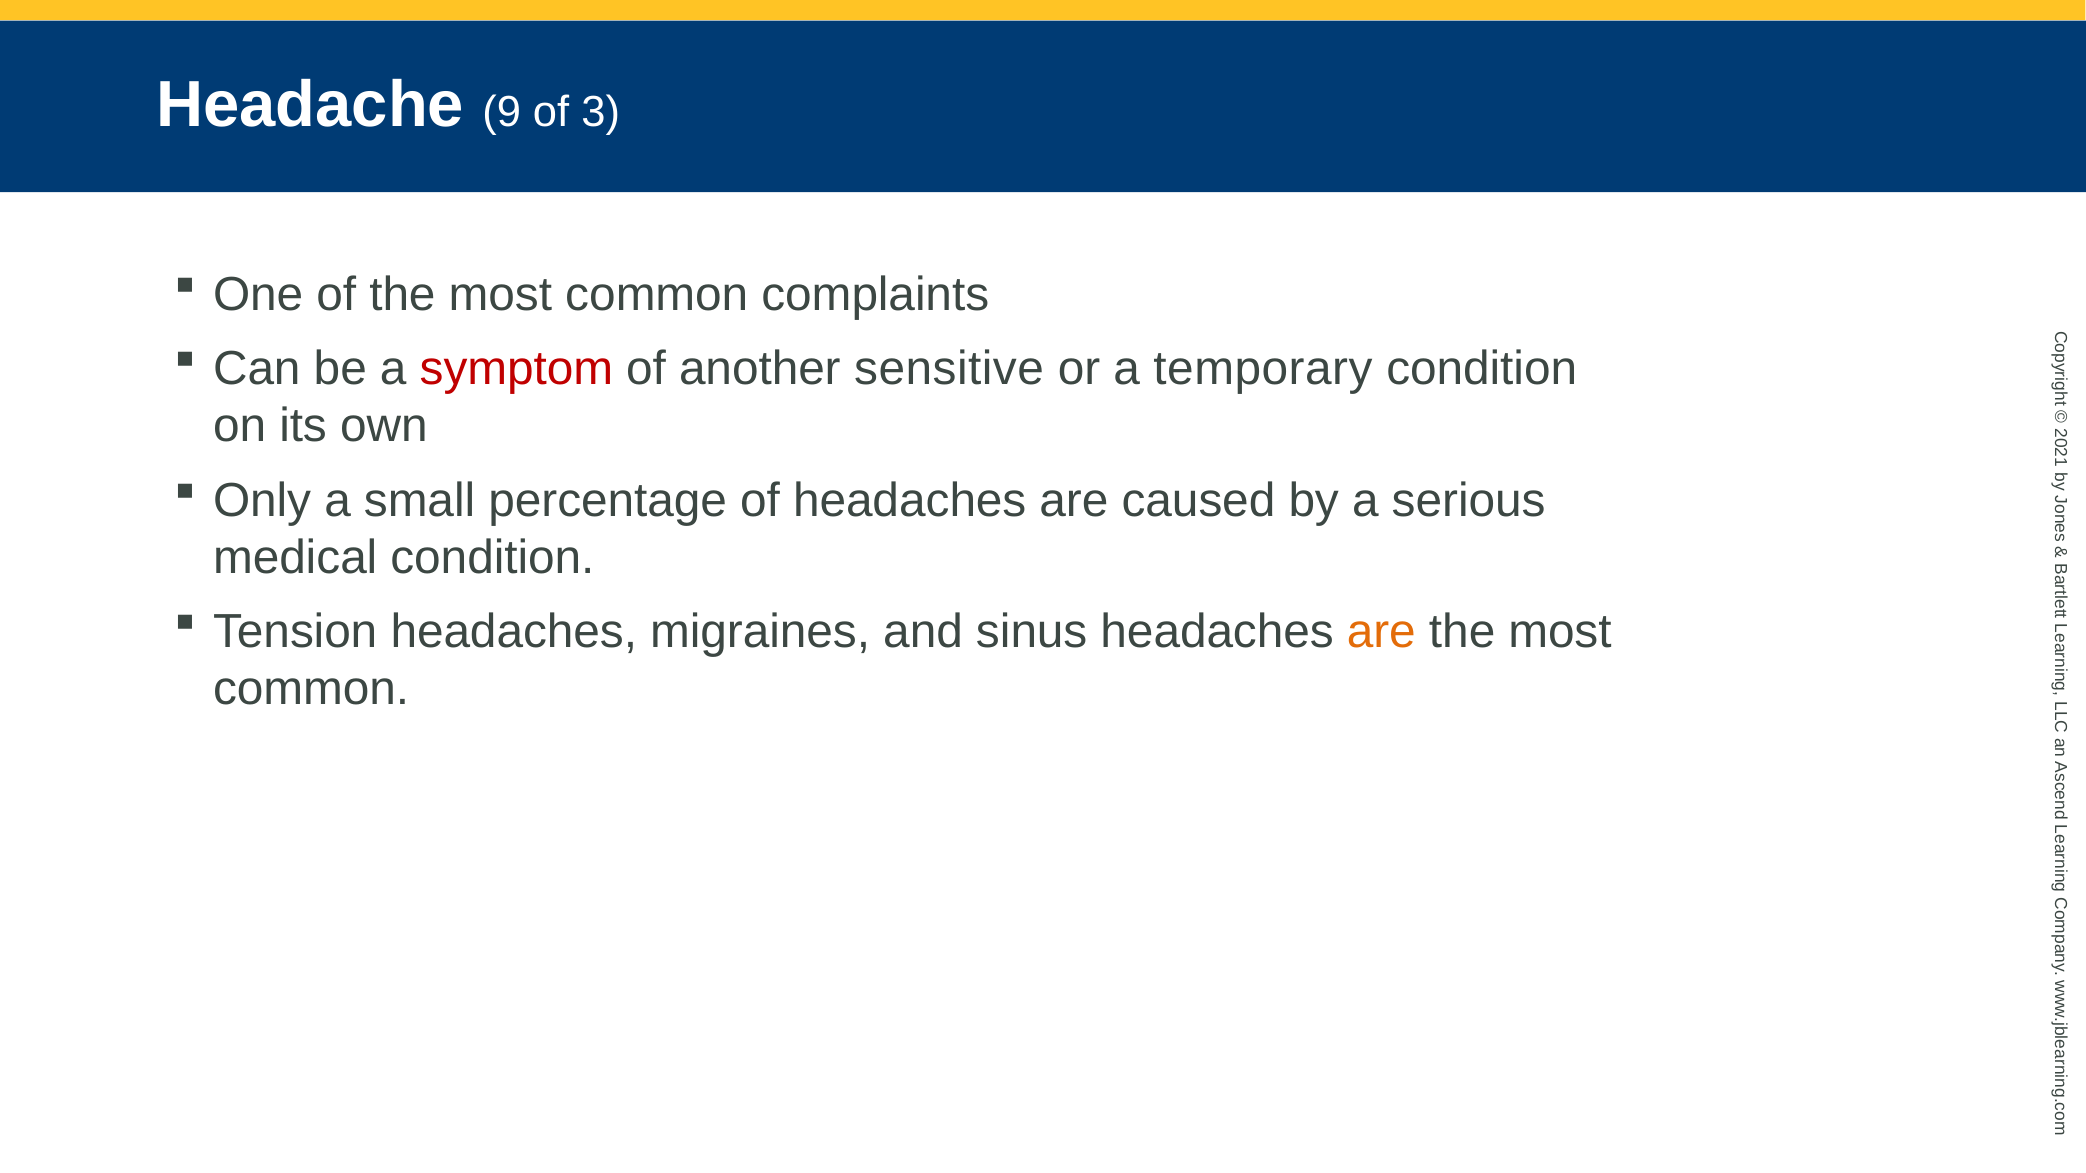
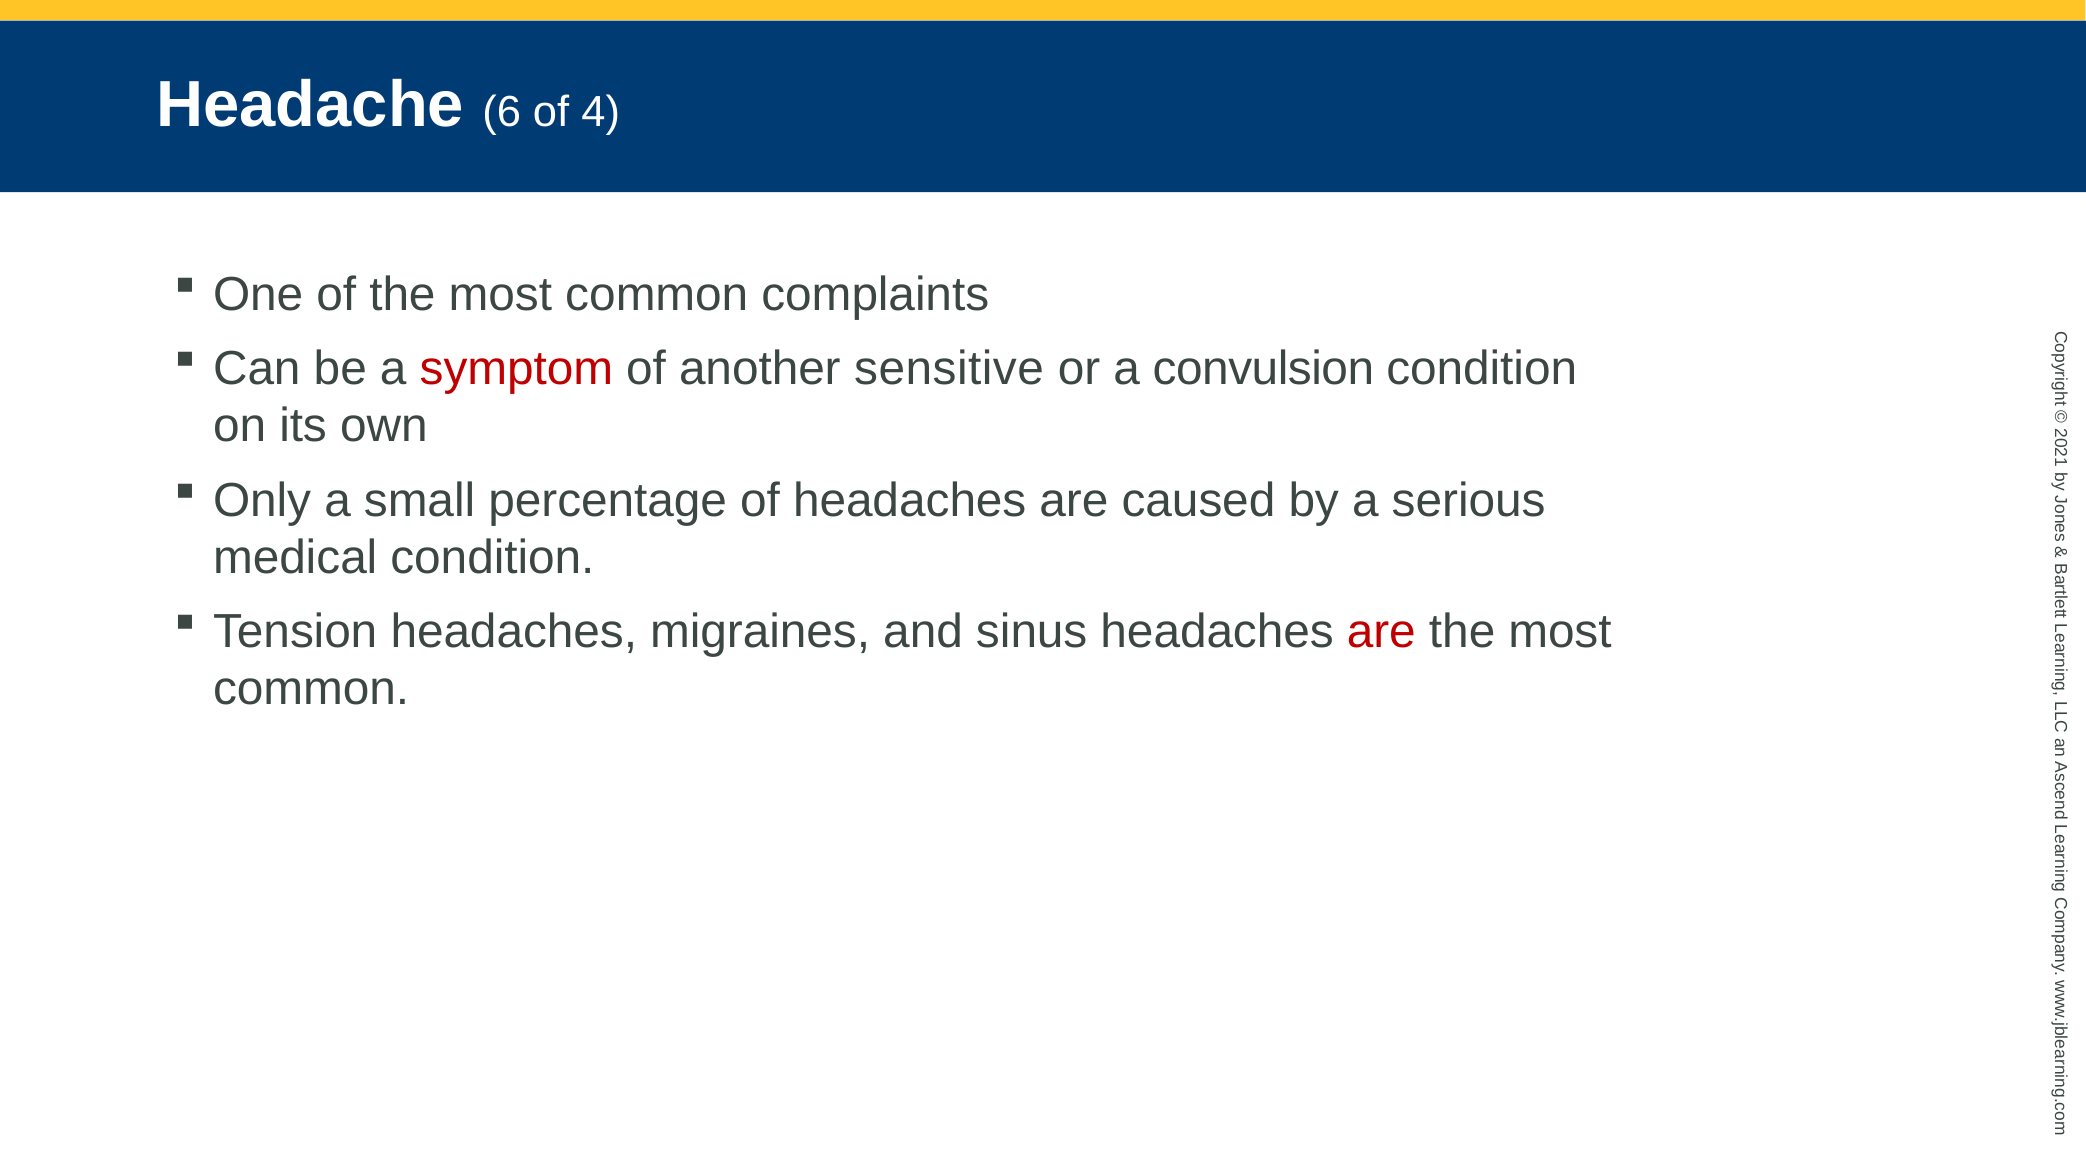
9: 9 -> 6 (502, 112)
3: 3 -> 4 (601, 112)
temporary: temporary -> convulsion (1263, 369)
are colour: orange -> red (1381, 632)
